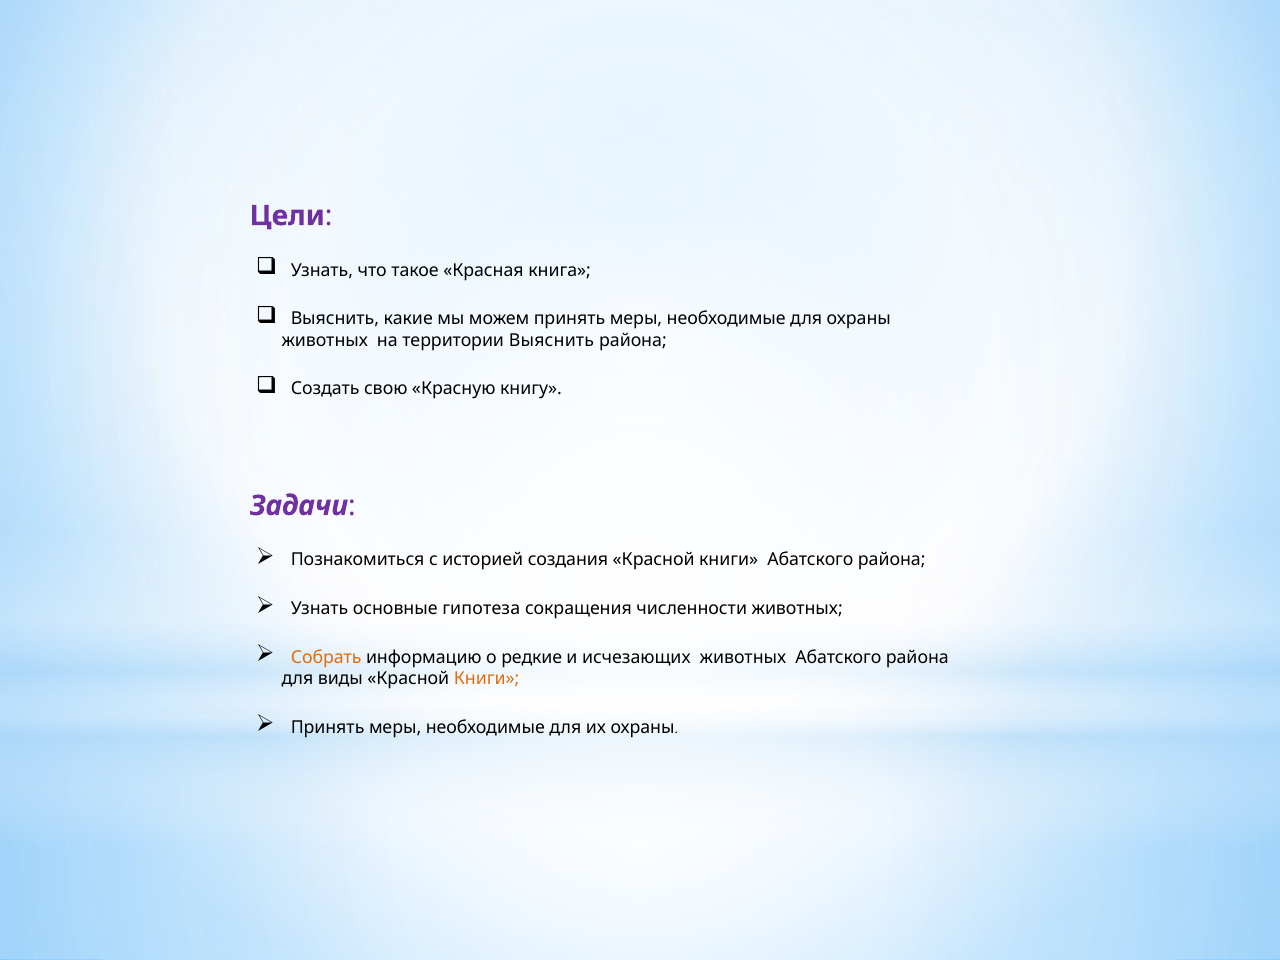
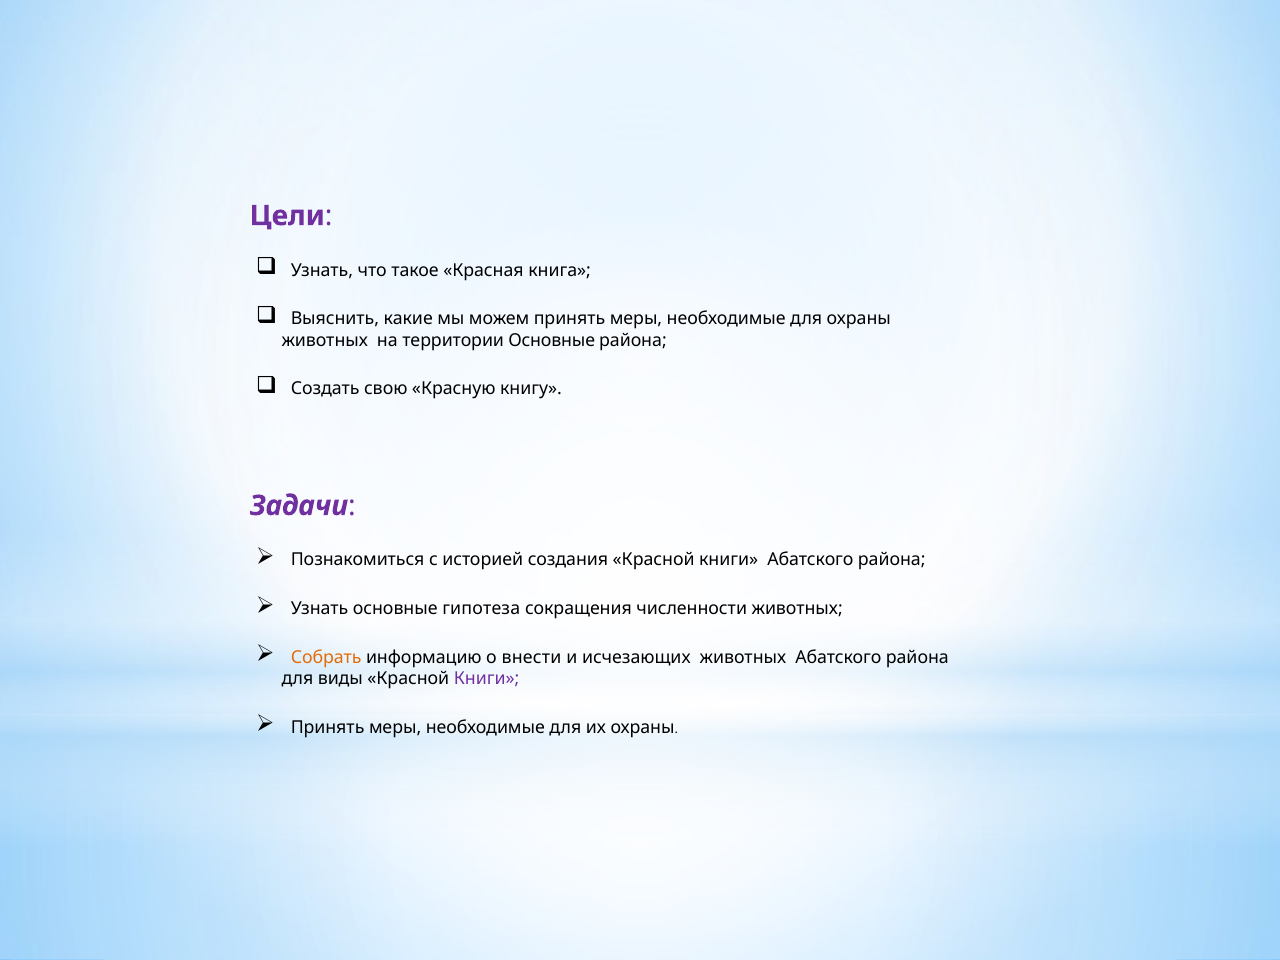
территории Выяснить: Выяснить -> Основные (552, 340)
редкие: редкие -> внести (531, 658)
Книги colour: orange -> purple (487, 679)
